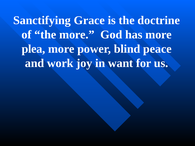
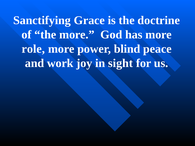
plea: plea -> role (33, 49)
want: want -> sight (121, 63)
